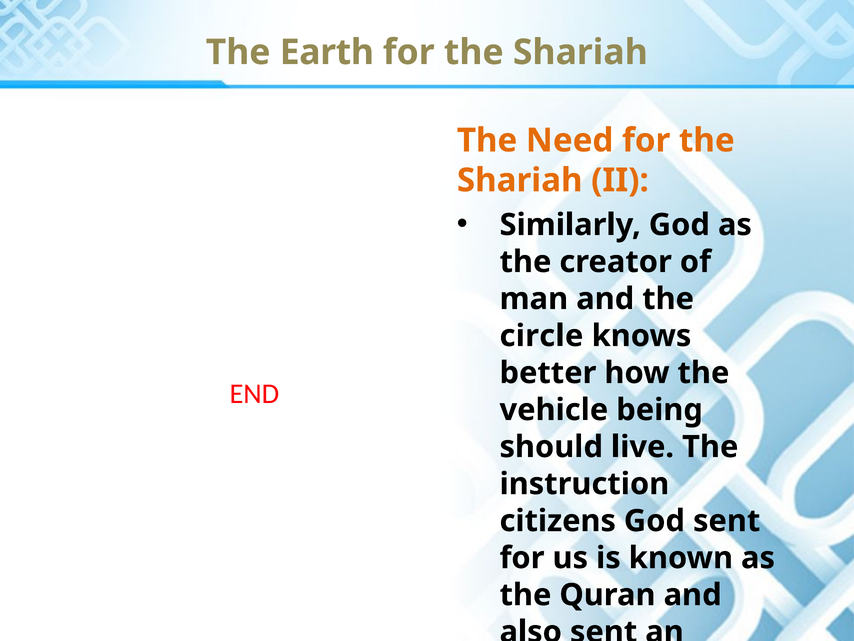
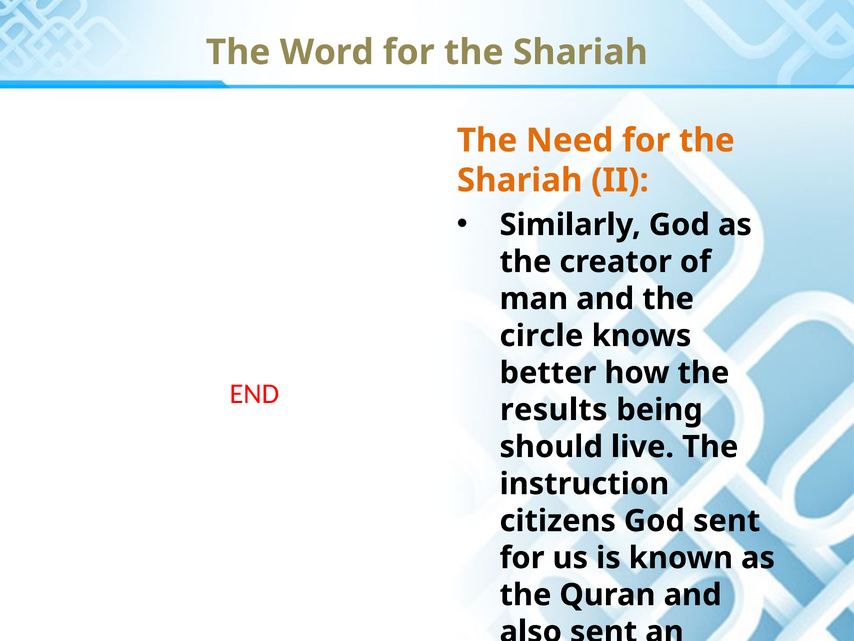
Earth: Earth -> Word (327, 52)
vehicle: vehicle -> results (554, 410)
